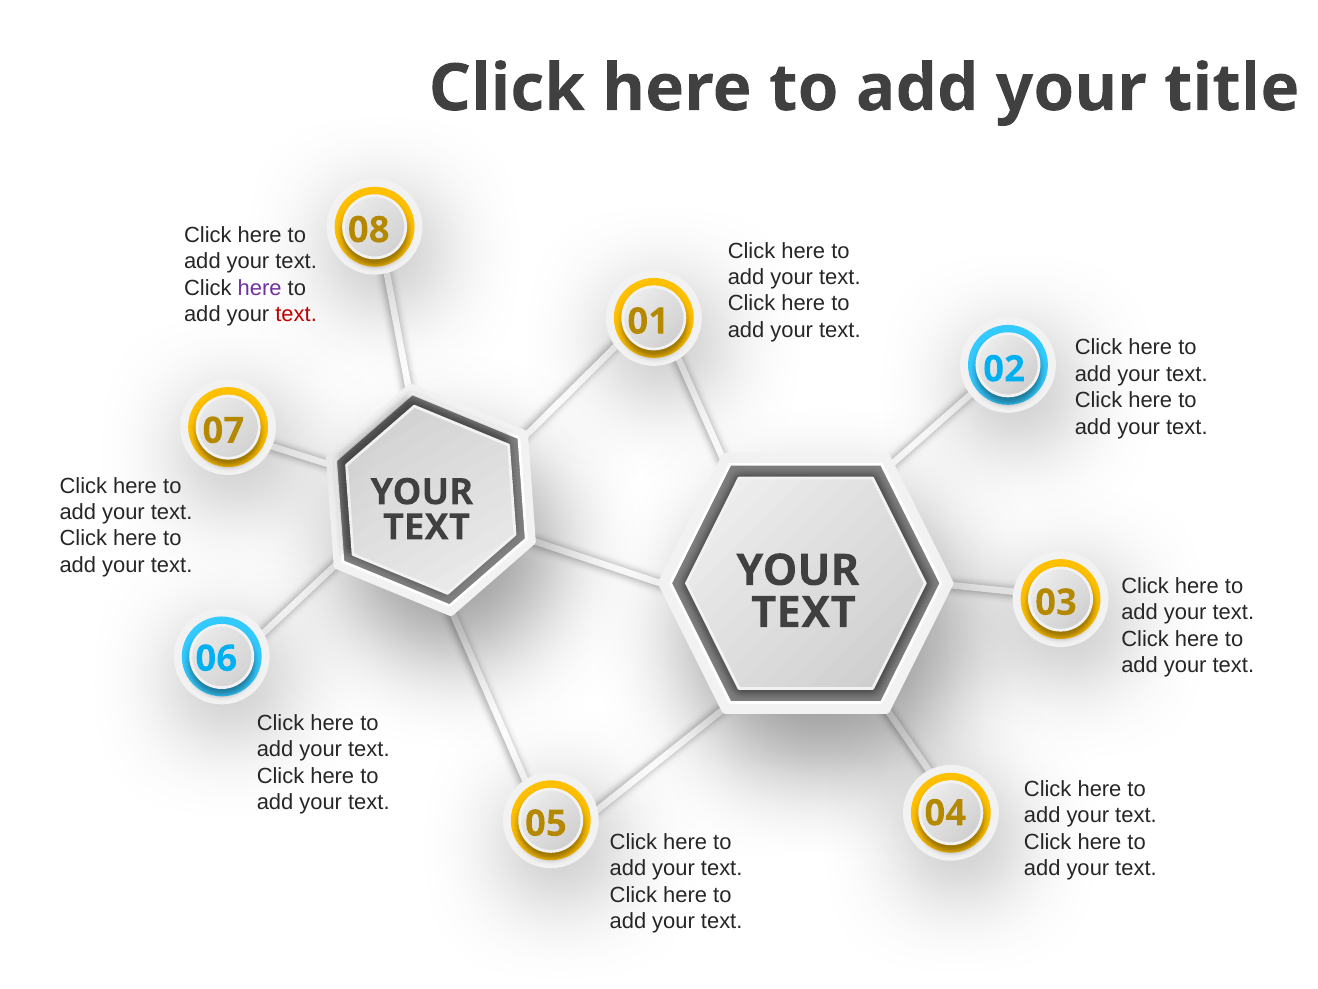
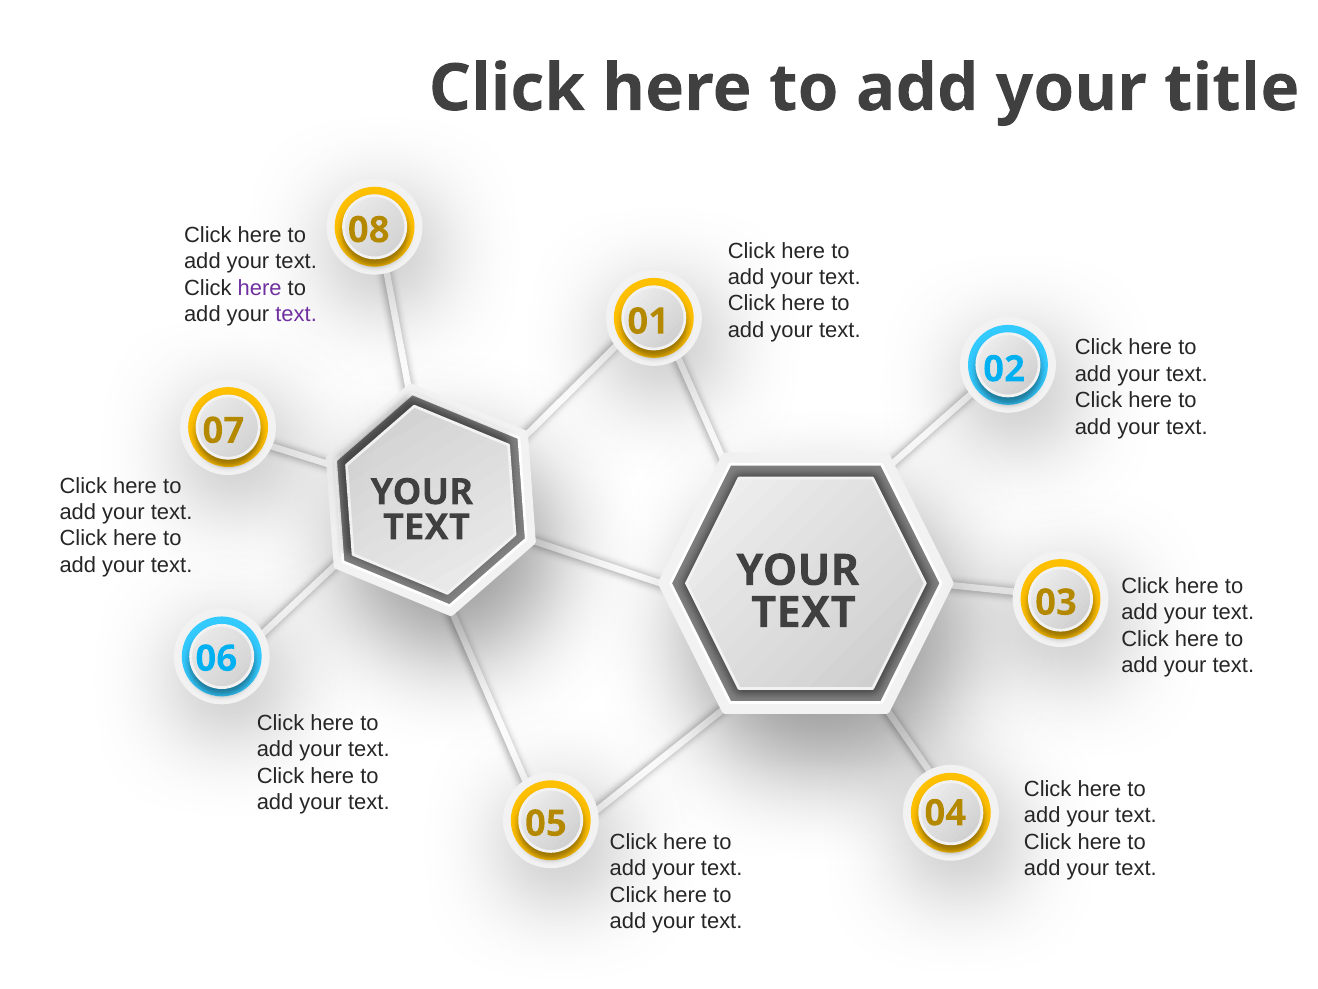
text colour: red -> purple (296, 314)
